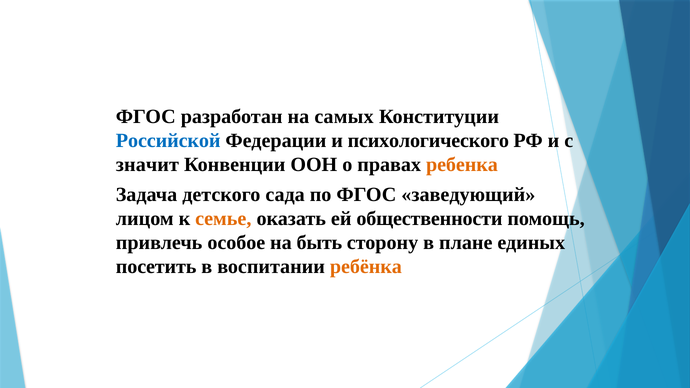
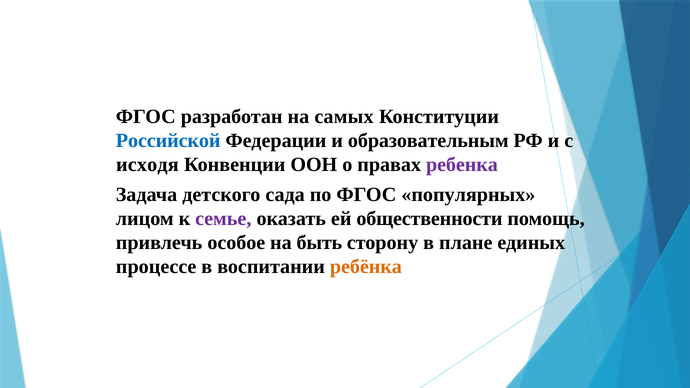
психологического: психологического -> образовательным (428, 141)
значит: значит -> исходя (147, 165)
ребенка colour: orange -> purple (462, 165)
заведующий: заведующий -> популярных (468, 194)
семье colour: orange -> purple (223, 219)
посетить: посетить -> процессе (156, 267)
